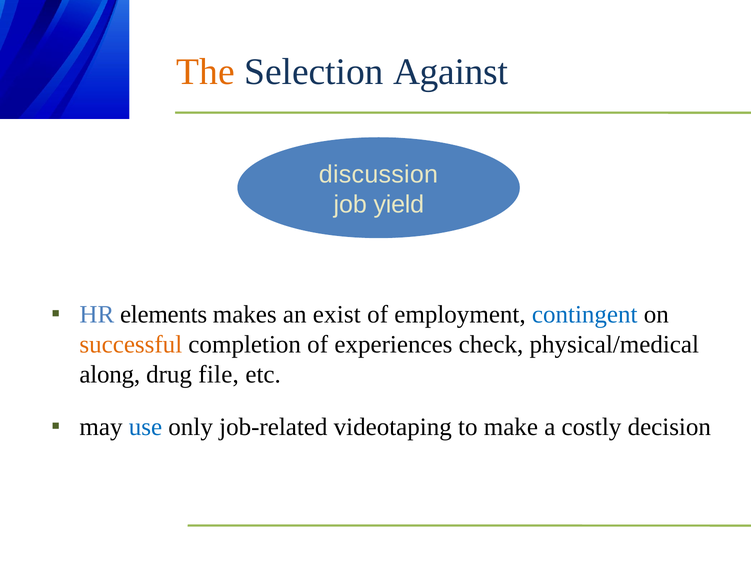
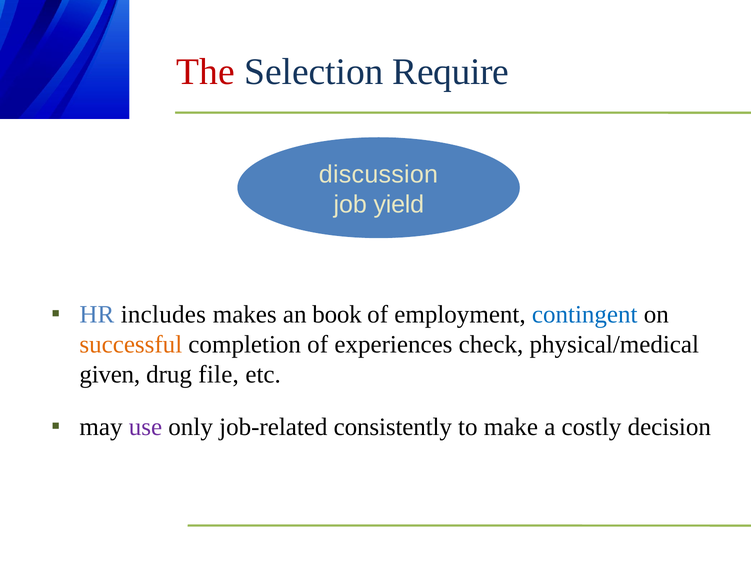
The colour: orange -> red (206, 72)
Against: Against -> Require (451, 72)
elements: elements -> includes (163, 315)
exist: exist -> book (337, 315)
along: along -> given (110, 375)
use colour: blue -> purple (145, 427)
videotaping: videotaping -> consistently (393, 427)
